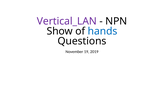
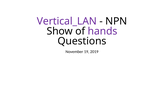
hands colour: blue -> purple (103, 31)
